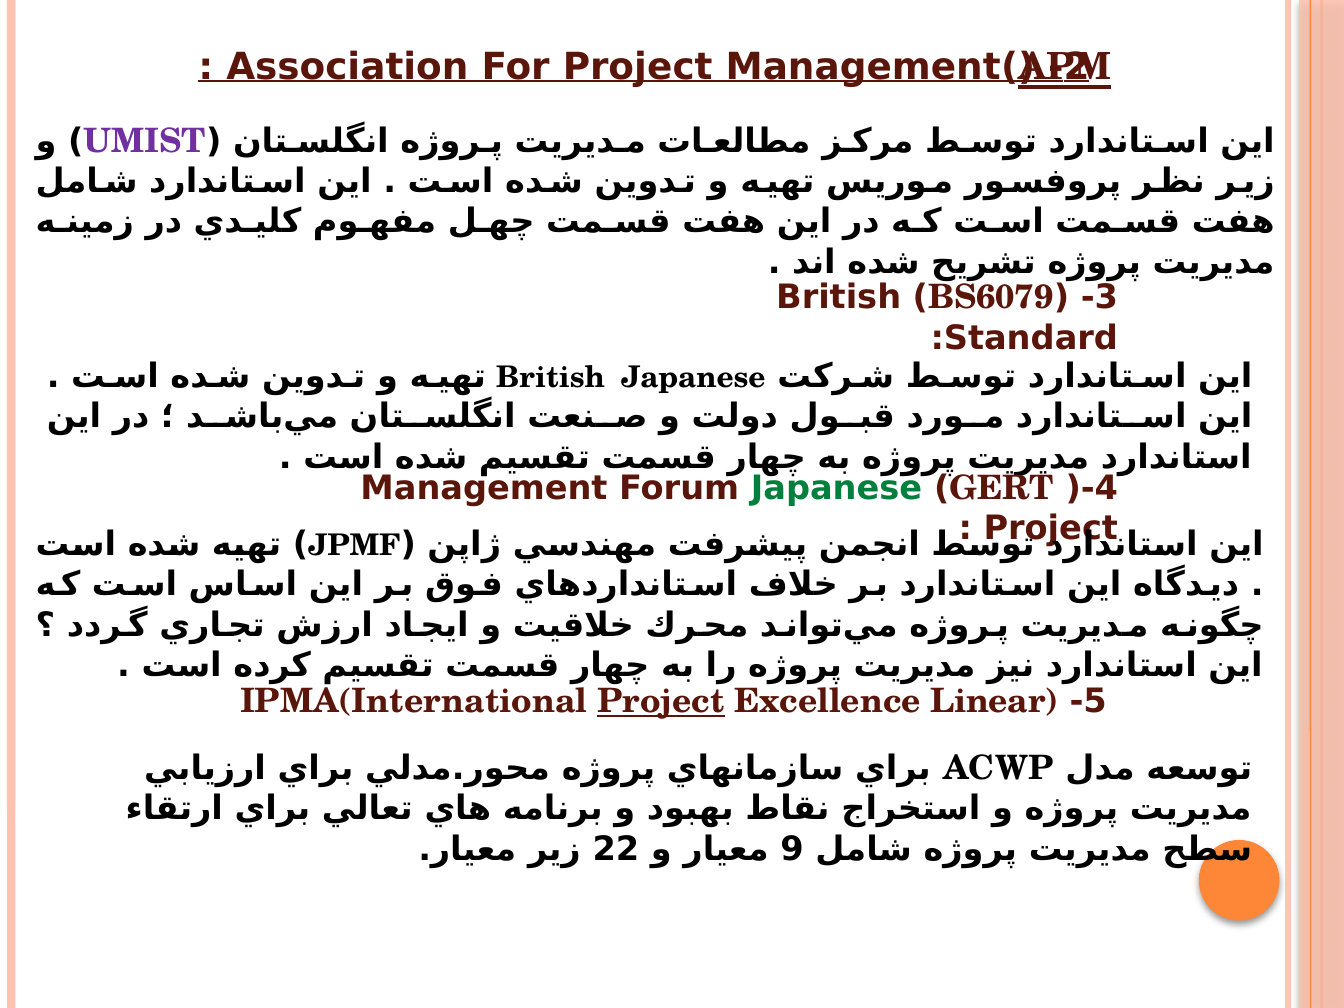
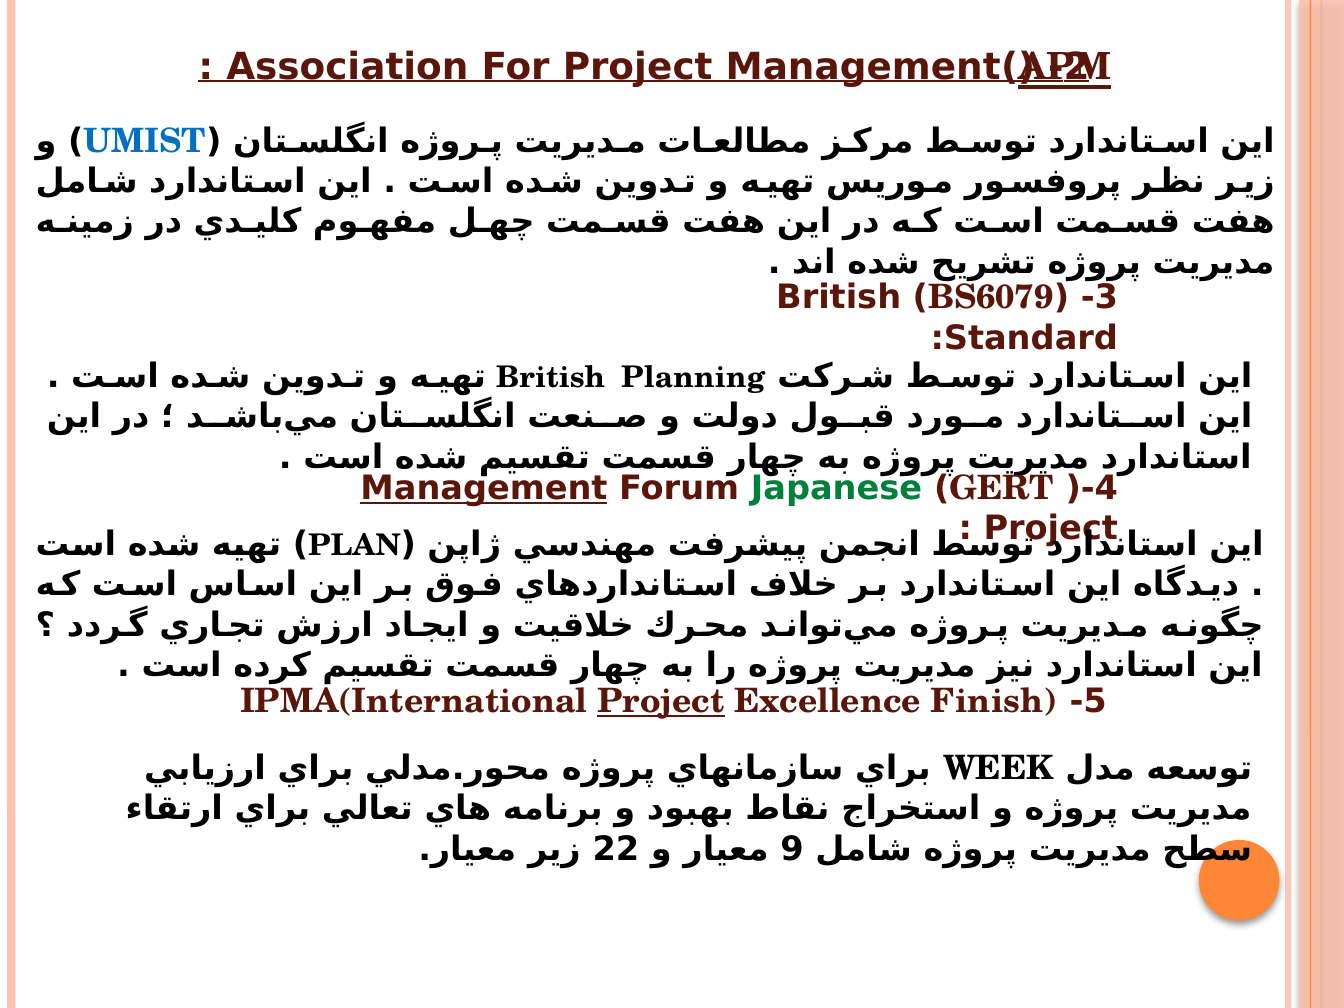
UMIST colour: purple -> blue (145, 141)
British Japanese: Japanese -> Planning (693, 378)
Management underline: none -> present (484, 488)
JPMF: JPMF -> PLAN (354, 546)
Linear: Linear -> Finish (994, 701)
ACWP: ACWP -> WEEK (998, 768)
